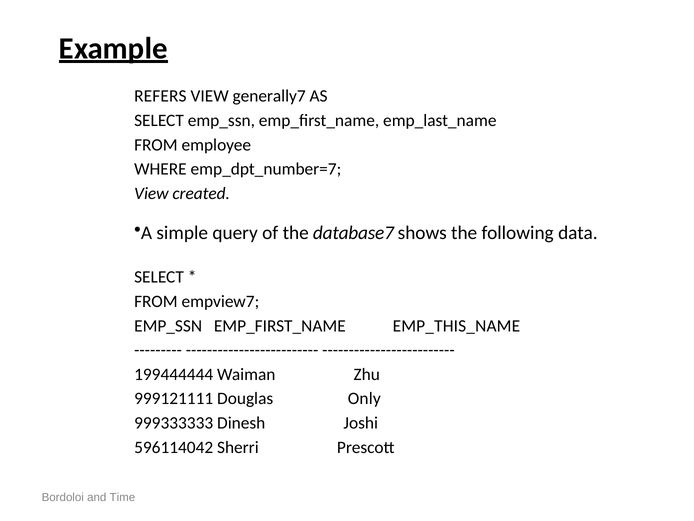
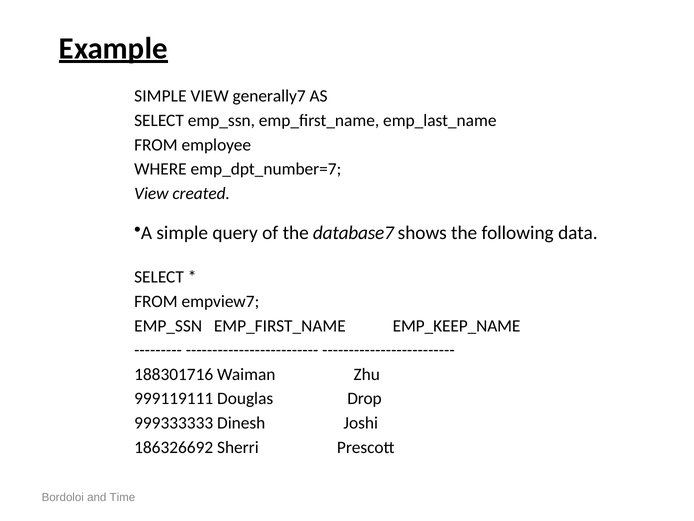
REFERS: REFERS -> SIMPLE (160, 96)
EMP_THIS_NAME: EMP_THIS_NAME -> EMP_KEEP_NAME (457, 325)
199444444: 199444444 -> 188301716 (174, 374)
999121111: 999121111 -> 999119111 (174, 398)
Only: Only -> Drop (364, 398)
596114042: 596114042 -> 186326692 (174, 447)
